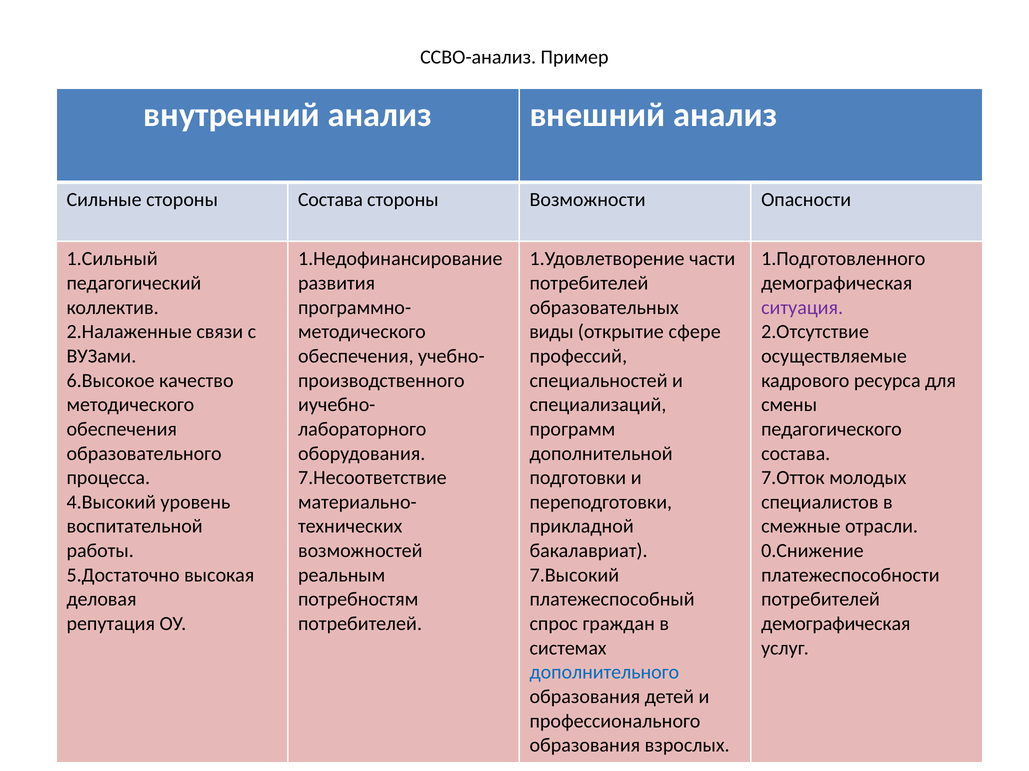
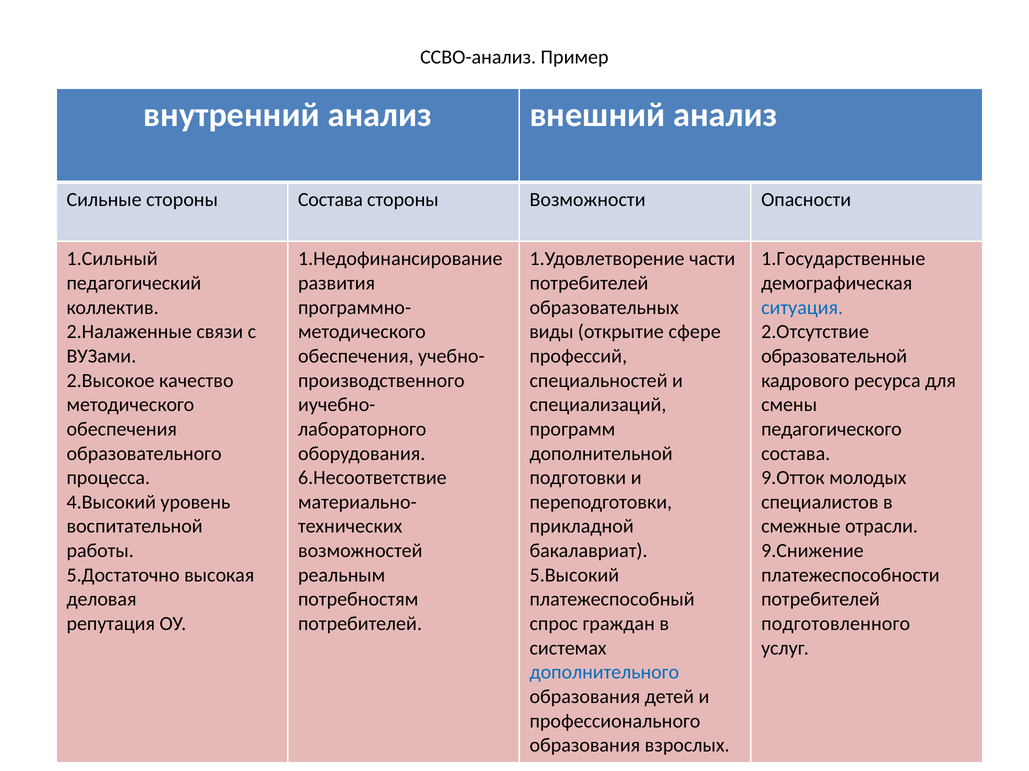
1.Подготовленного: 1.Подготовленного -> 1.Государственные (843, 259)
ситуация colour: purple -> blue (802, 308)
осуществляемые: осуществляемые -> образовательной (834, 356)
6.Высокое: 6.Высокое -> 2.Высокое (111, 381)
7.Несоответствие: 7.Несоответствие -> 6.Несоответствие (372, 478)
7.Отток: 7.Отток -> 9.Отток (793, 478)
0.Снижение: 0.Снижение -> 9.Снижение (812, 551)
7.Высокий: 7.Высокий -> 5.Высокий (574, 576)
демографическая: демографическая -> подготовленного (836, 624)
